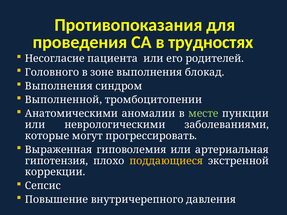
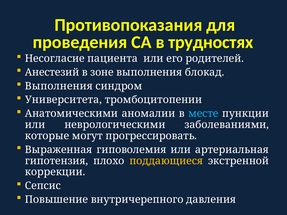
Головного: Головного -> Анестезий (52, 72)
Выполненной: Выполненной -> Университета (63, 100)
месте colour: light green -> light blue (203, 114)
